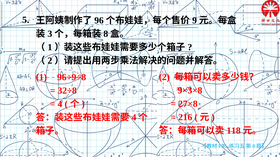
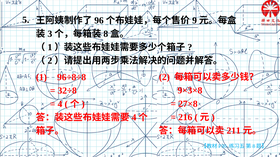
96÷9÷8: 96÷9÷8 -> 96÷8÷8 (72, 77)
118: 118 -> 211 (234, 131)
